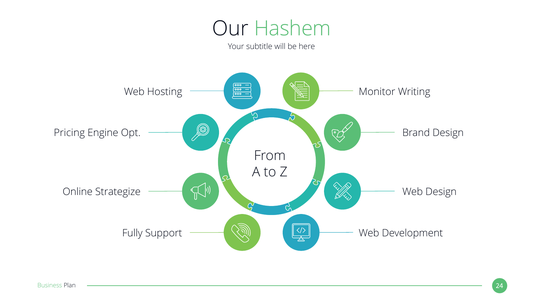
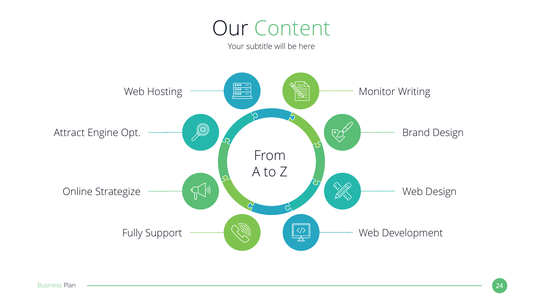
Hashem: Hashem -> Content (292, 29)
Pricing: Pricing -> Attract (69, 133)
